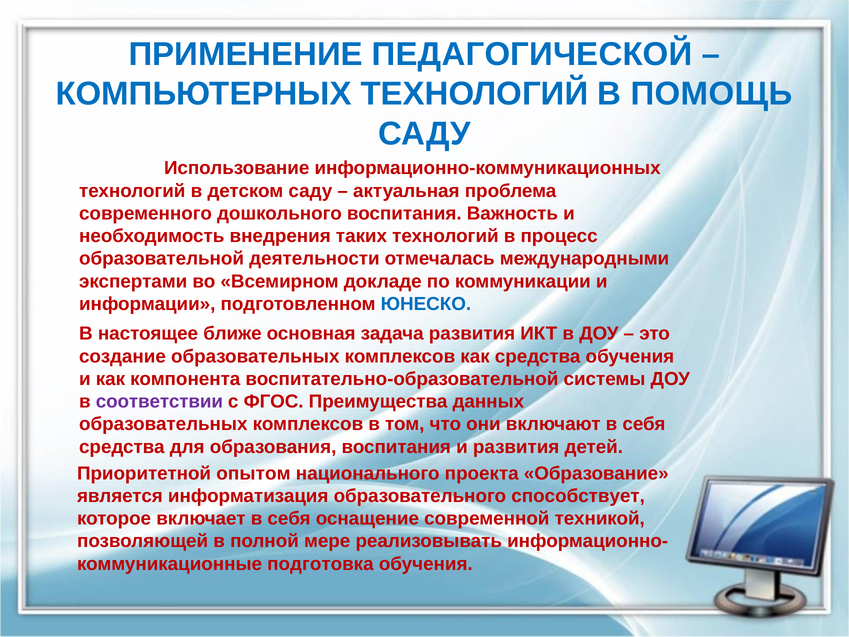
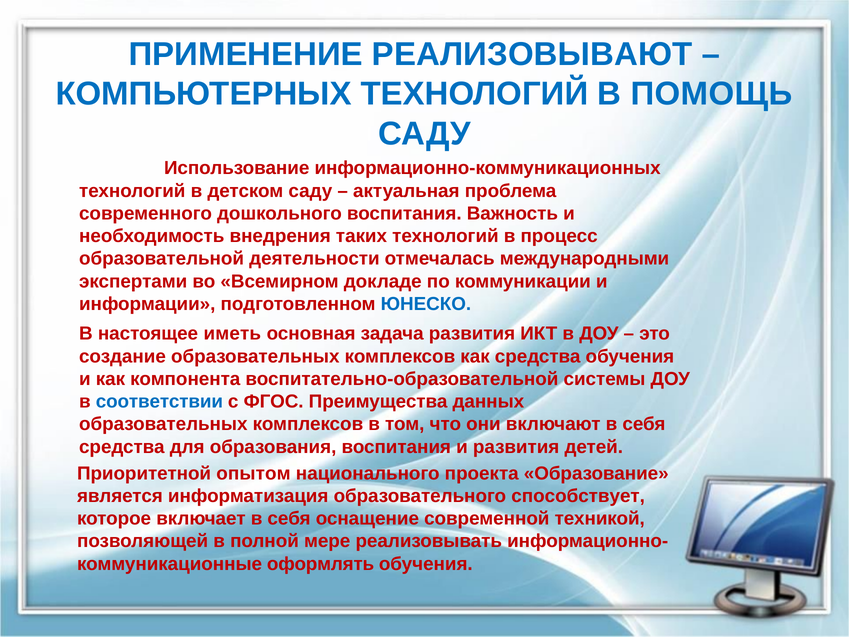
ПЕДАГОГИЧЕСКОЙ: ПЕДАГОГИЧЕСКОЙ -> РЕАЛИЗОВЫВАЮТ (532, 54)
ближе: ближе -> иметь (232, 334)
соответствии colour: purple -> blue (159, 401)
подготовка: подготовка -> оформлять (321, 564)
